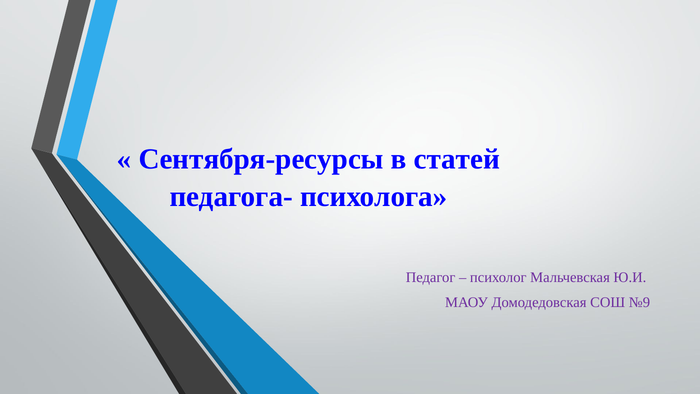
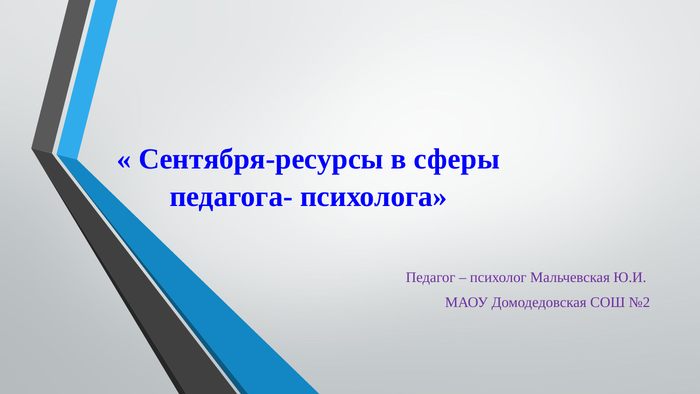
статей: статей -> сферы (457, 159)
№9: №9 -> №2 (639, 302)
